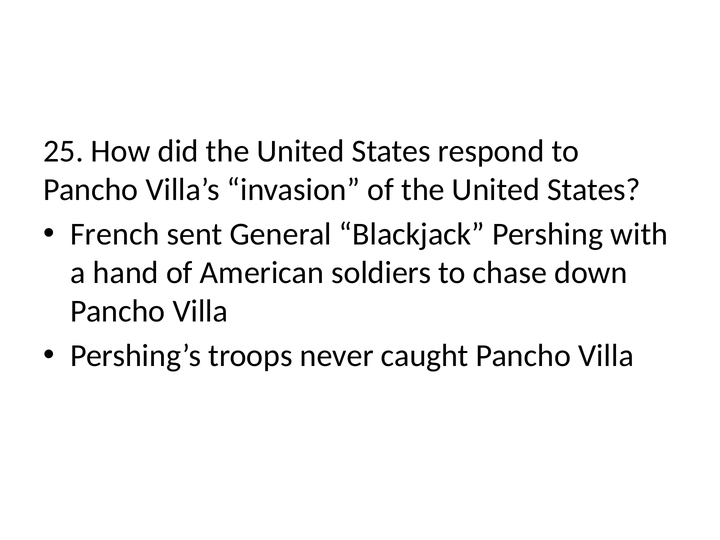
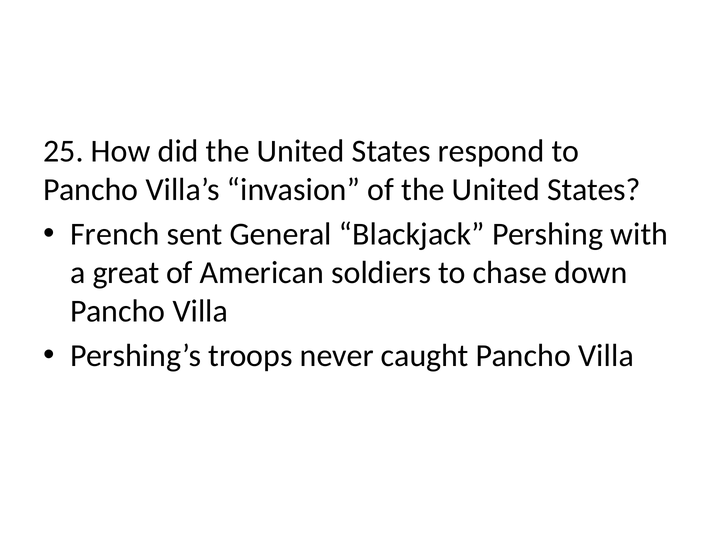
hand: hand -> great (126, 273)
